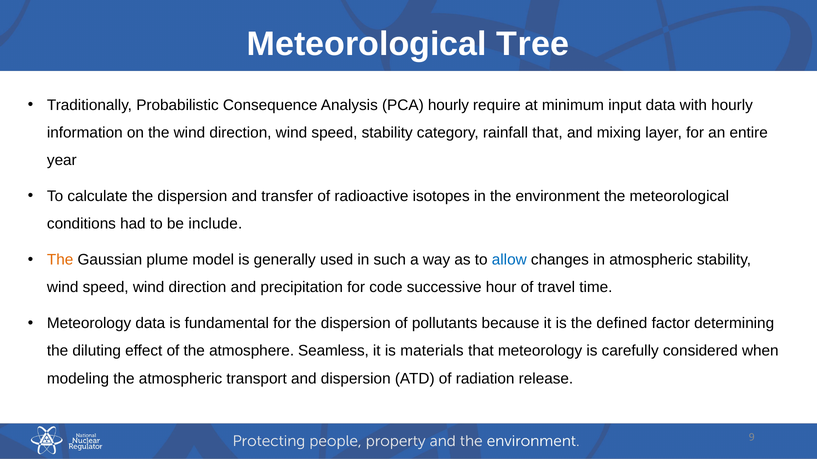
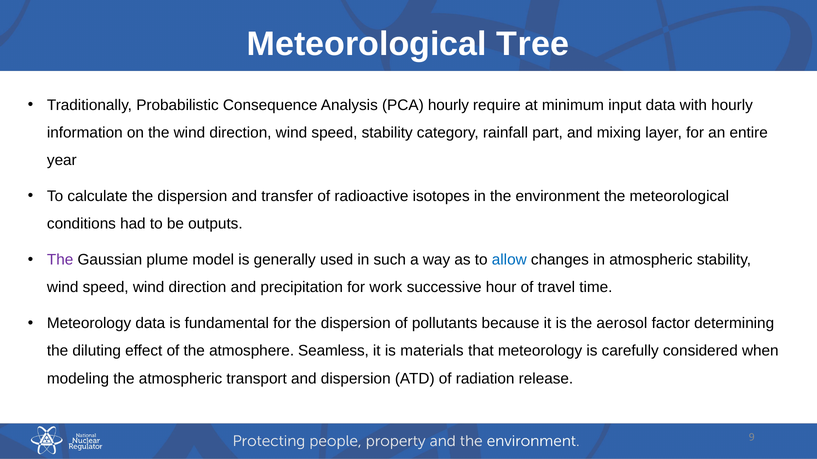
rainfall that: that -> part (548, 133)
include: include -> outputs (215, 224)
The colour: orange -> purple (60, 260)
code: code -> work (386, 288)
defined: defined -> aerosol (622, 324)
